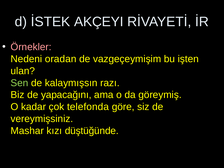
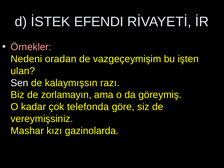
AKÇEYI: AKÇEYI -> EFENDI (99, 22)
Sen colour: light green -> white (19, 83)
yapacağını: yapacağını -> zorlamayın (66, 95)
düştüğünde: düştüğünde -> gazinolarda (92, 131)
